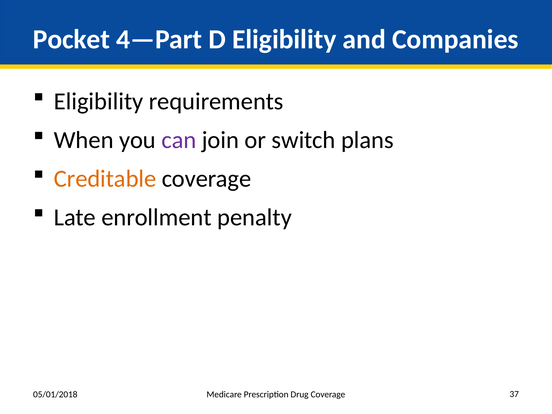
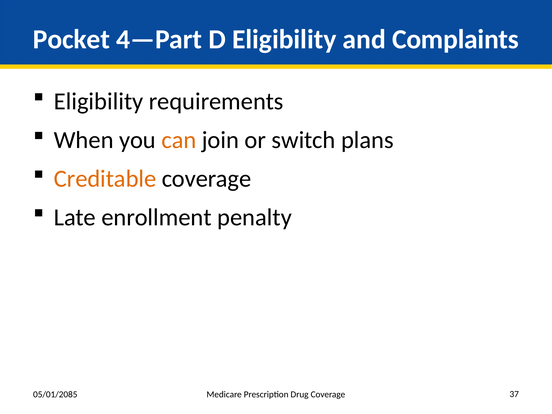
Companies: Companies -> Complaints (455, 39)
can colour: purple -> orange (179, 140)
05/01/2018: 05/01/2018 -> 05/01/2085 (55, 394)
